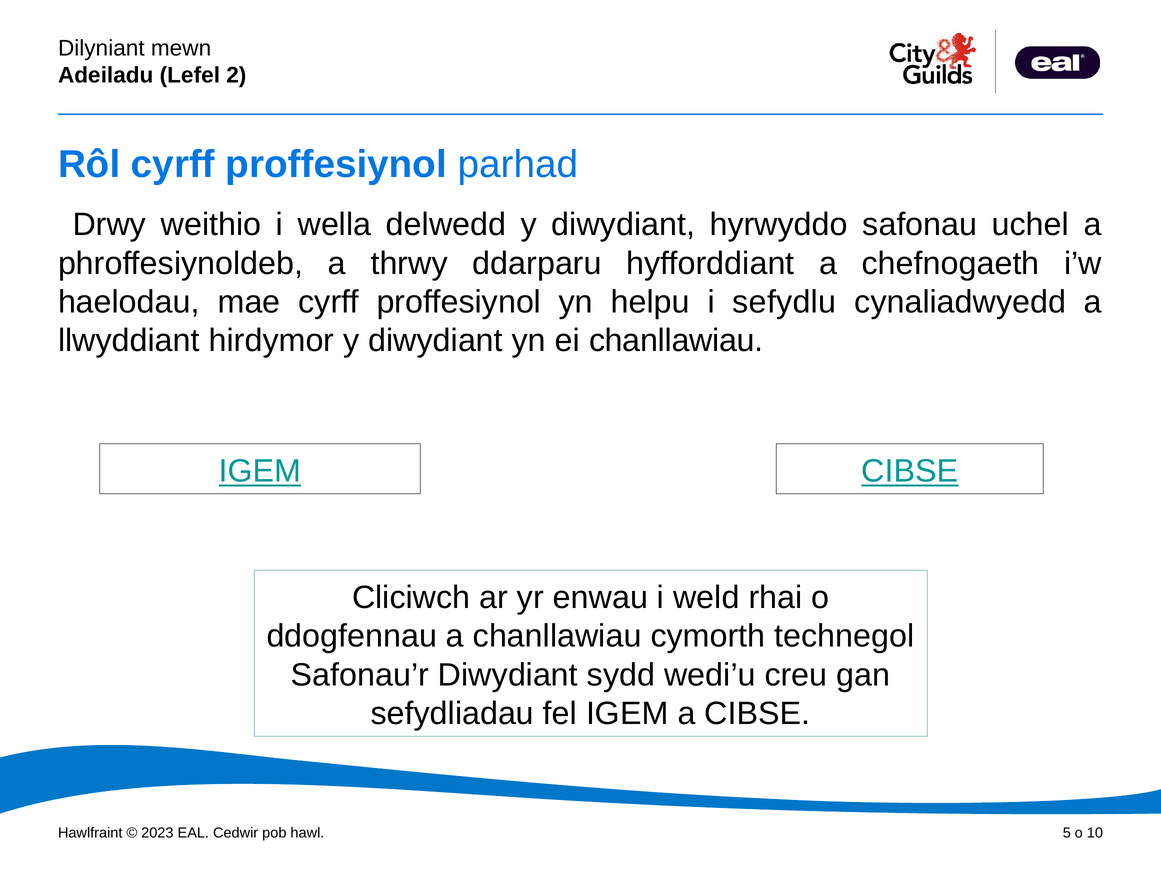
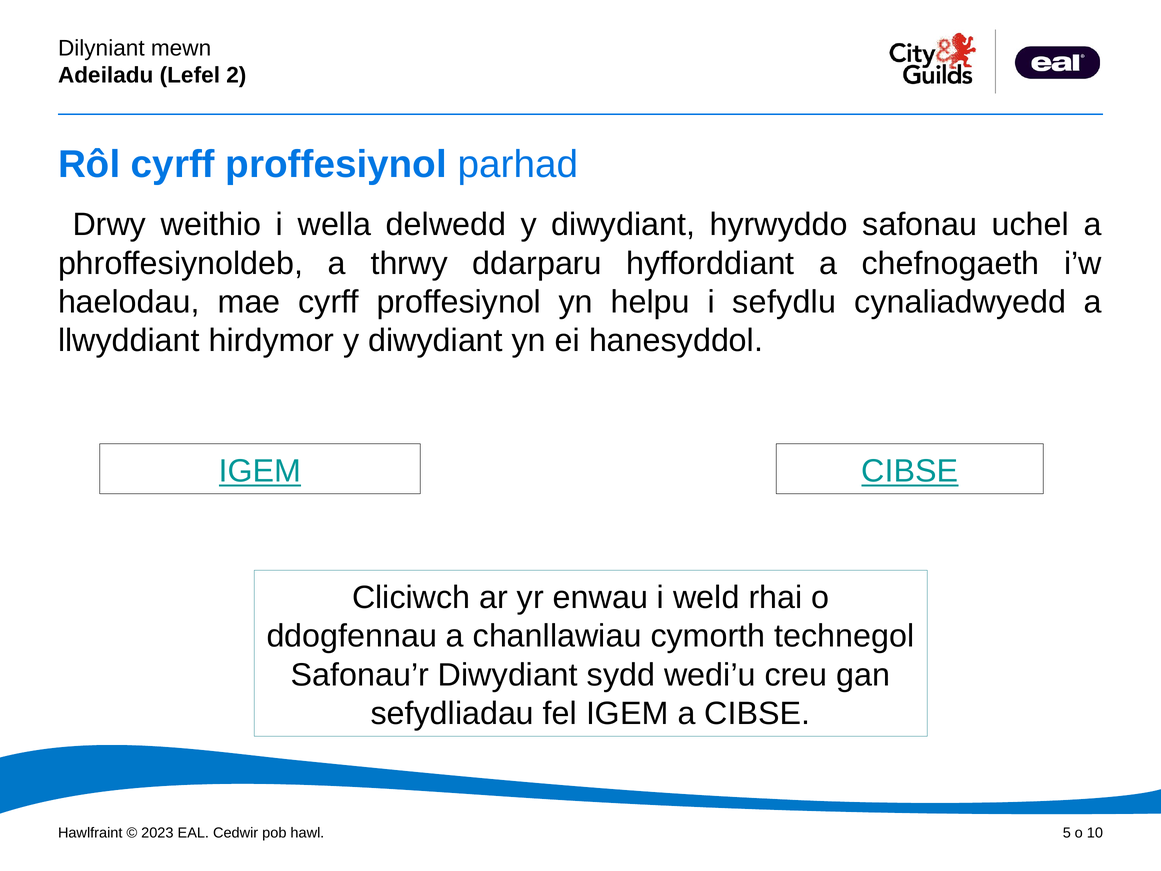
ei chanllawiau: chanllawiau -> hanesyddol (676, 341)
